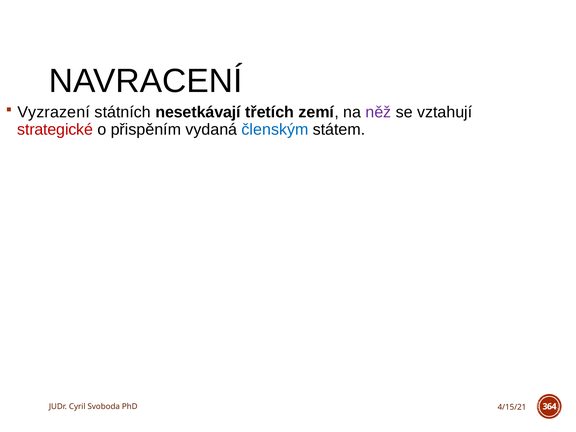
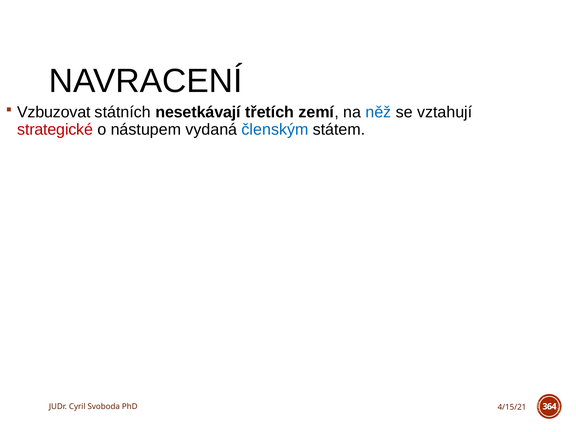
Vyzrazení: Vyzrazení -> Vzbuzovat (54, 112)
něž colour: purple -> blue (378, 112)
přispěním: přispěním -> nástupem (146, 130)
